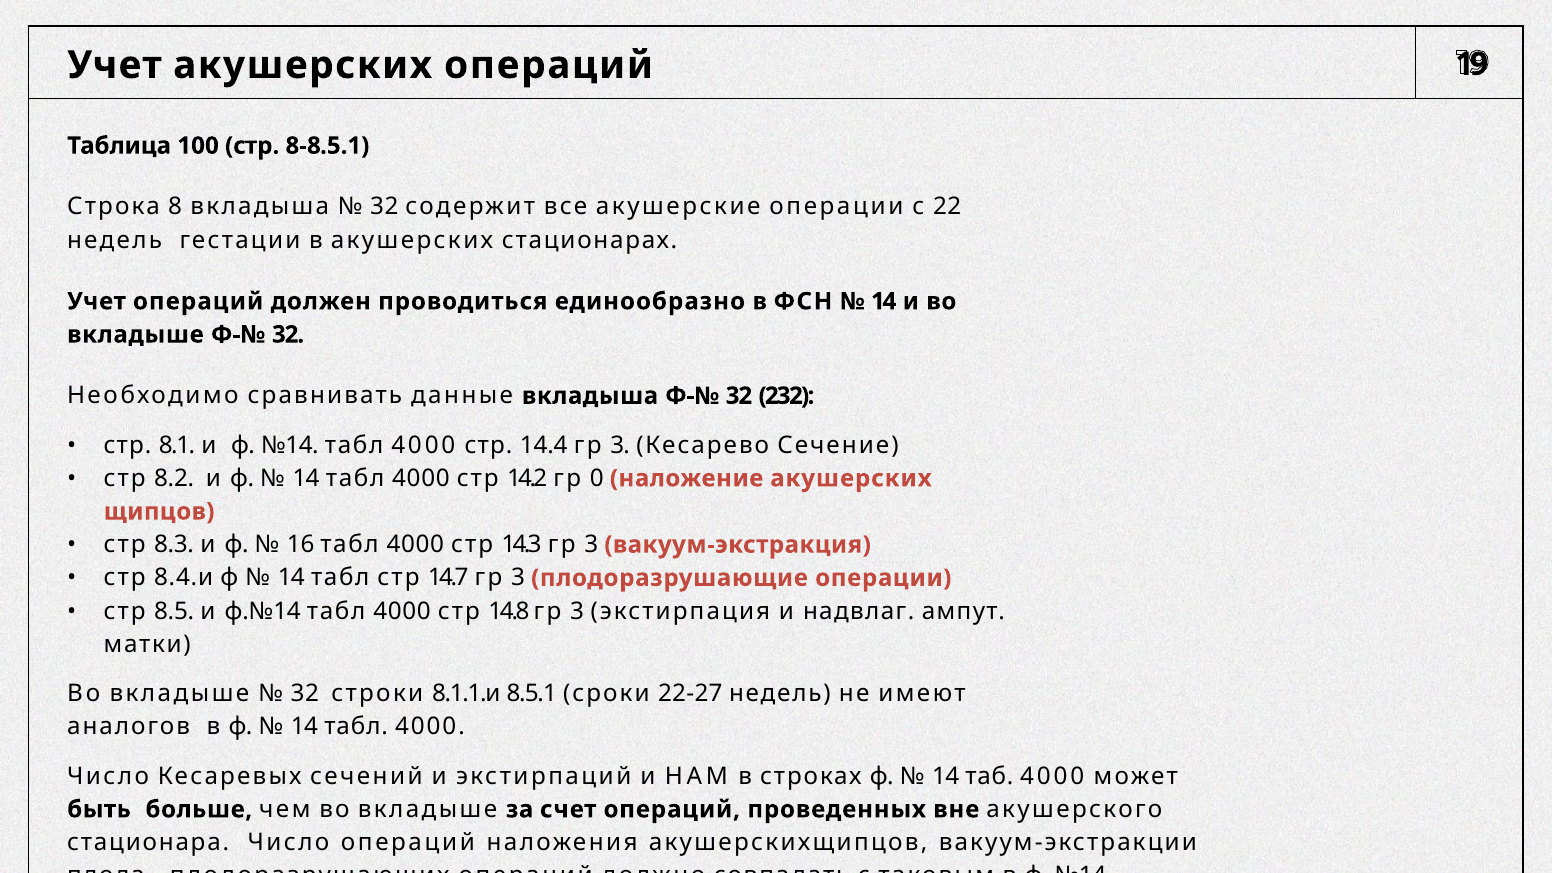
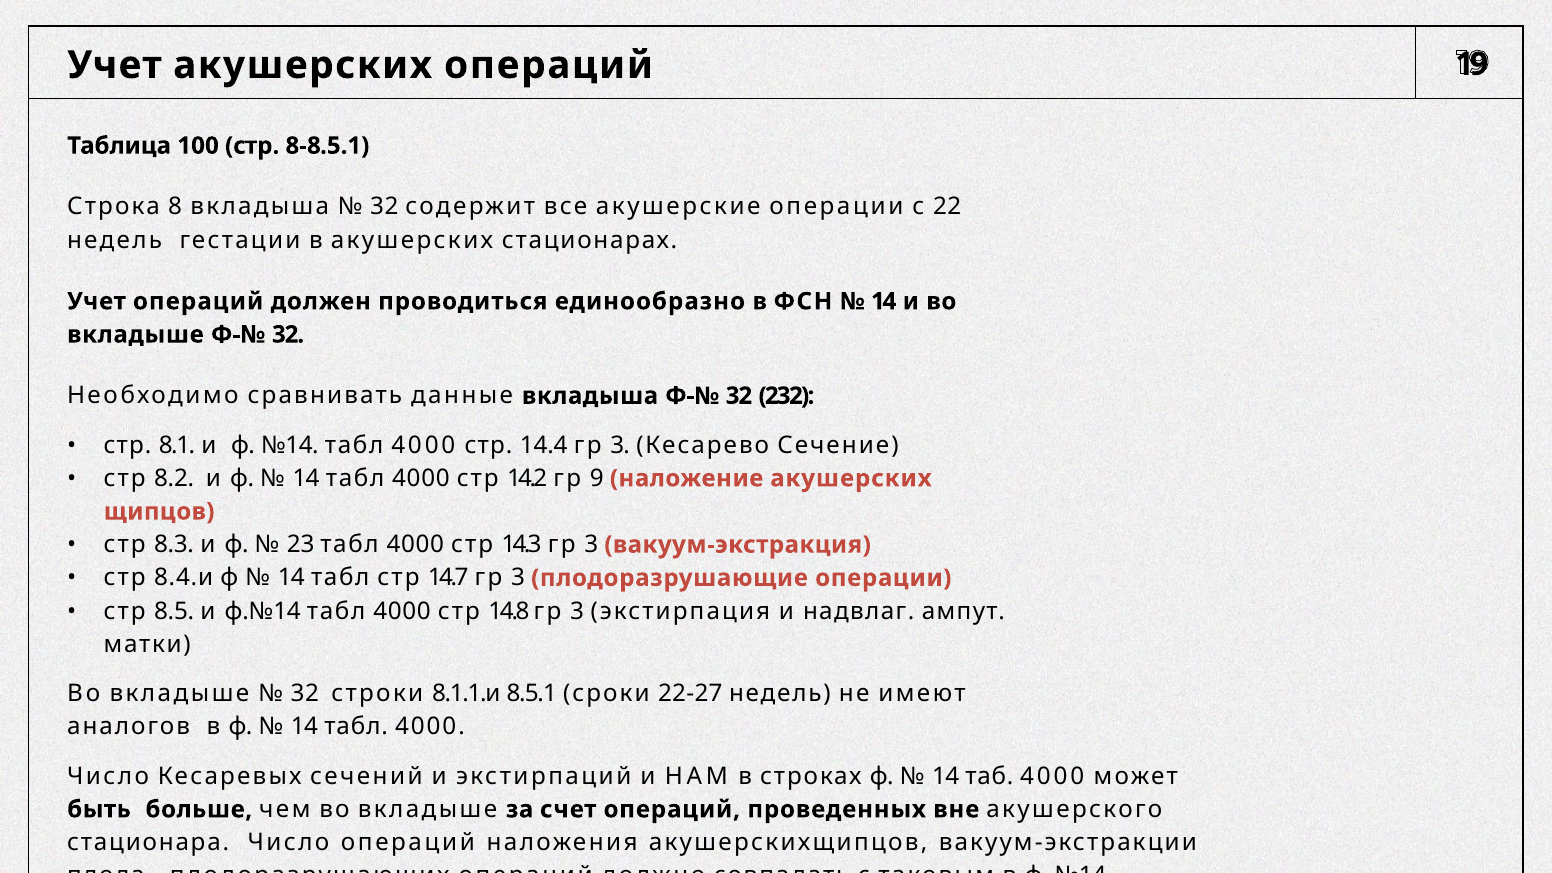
0: 0 -> 9 (597, 478)
16: 16 -> 23 (301, 545)
